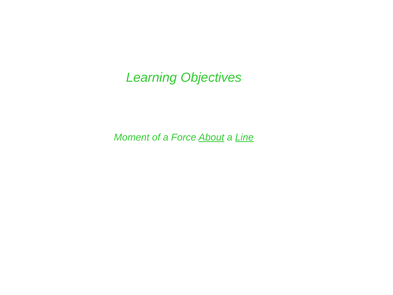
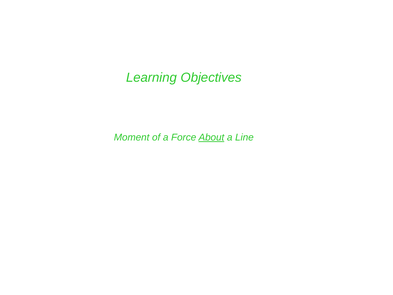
Line underline: present -> none (244, 137)
